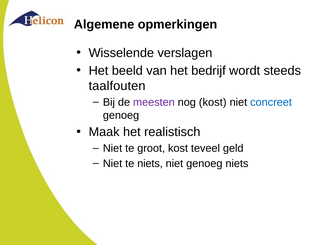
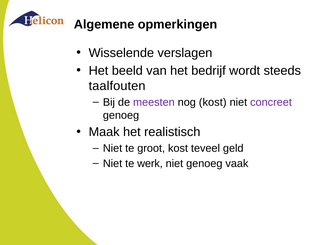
concreet colour: blue -> purple (271, 102)
te niets: niets -> werk (150, 163)
genoeg niets: niets -> vaak (237, 163)
